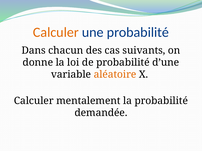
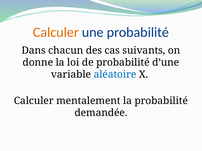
aléatoire colour: orange -> blue (115, 75)
